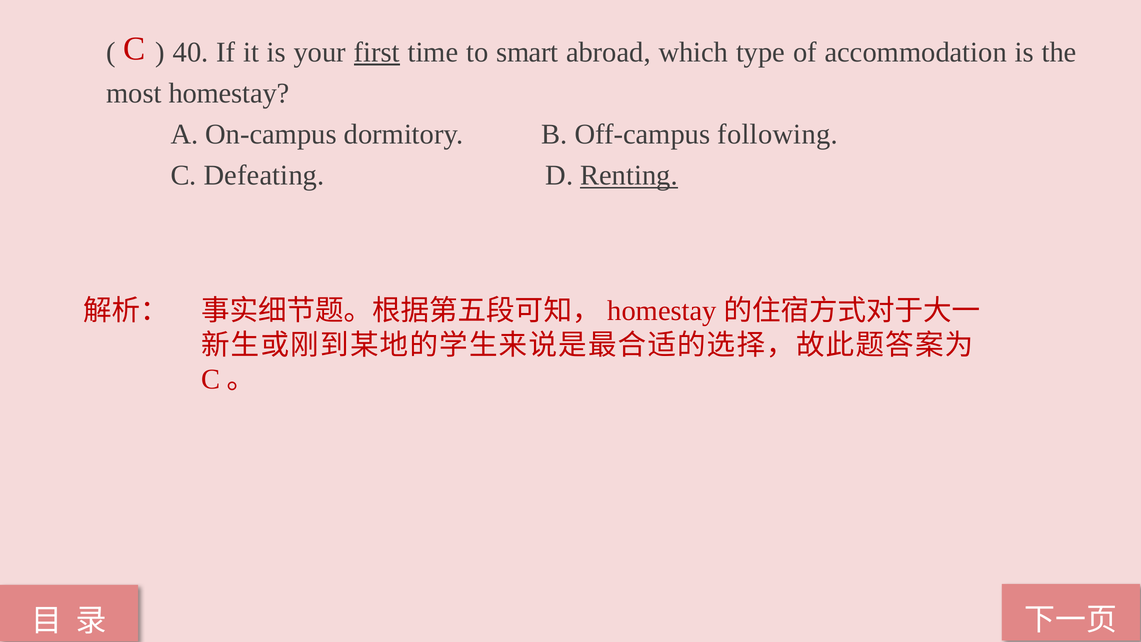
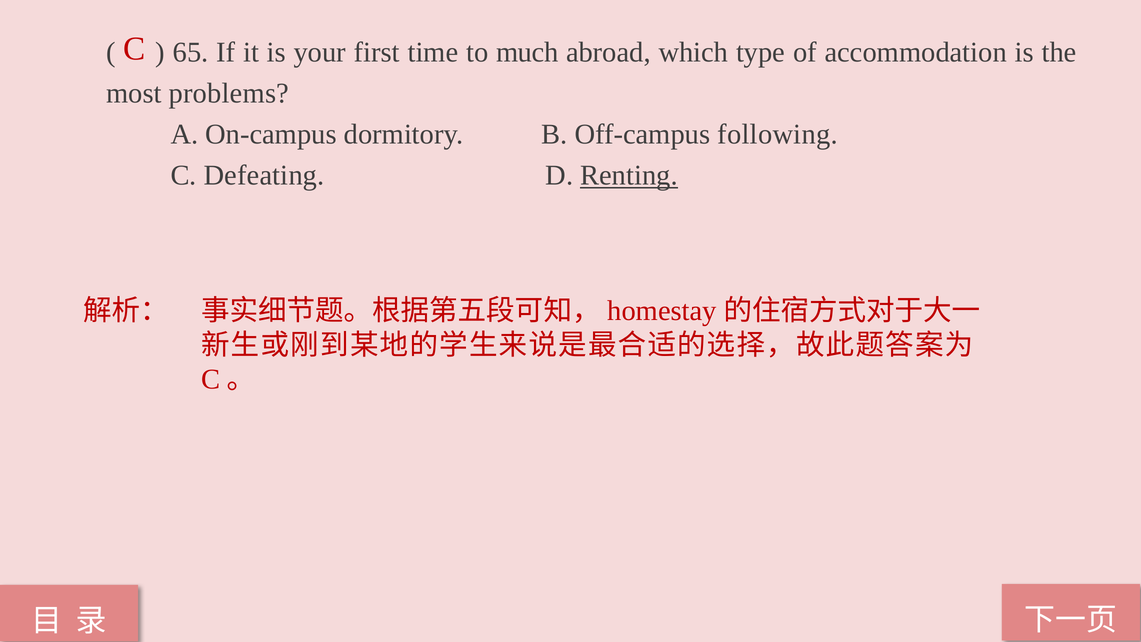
40: 40 -> 65 (191, 52)
first underline: present -> none (377, 52)
smart: smart -> much (527, 52)
homestay: homestay -> problems (229, 93)
